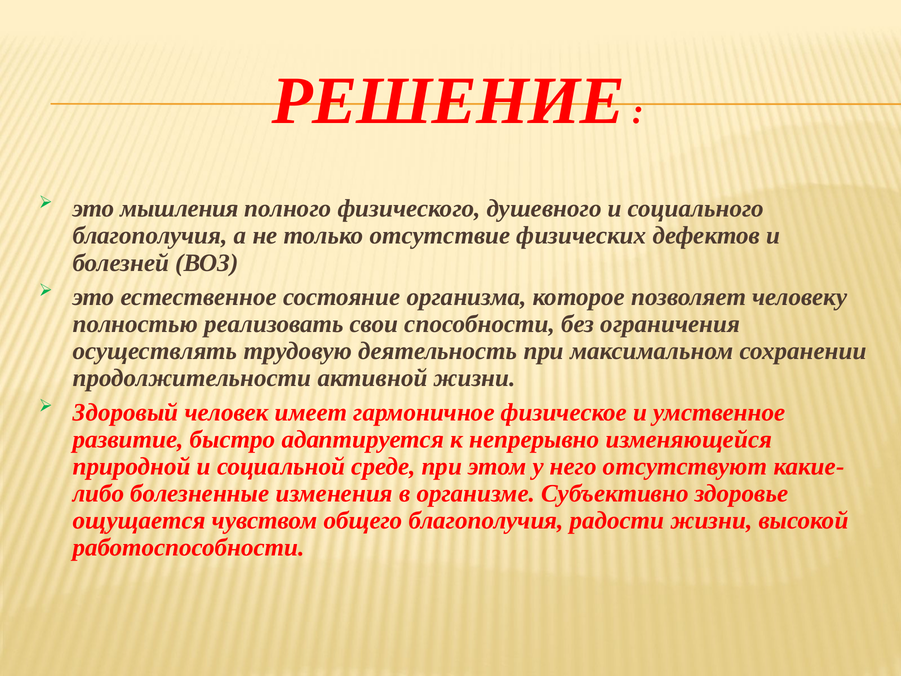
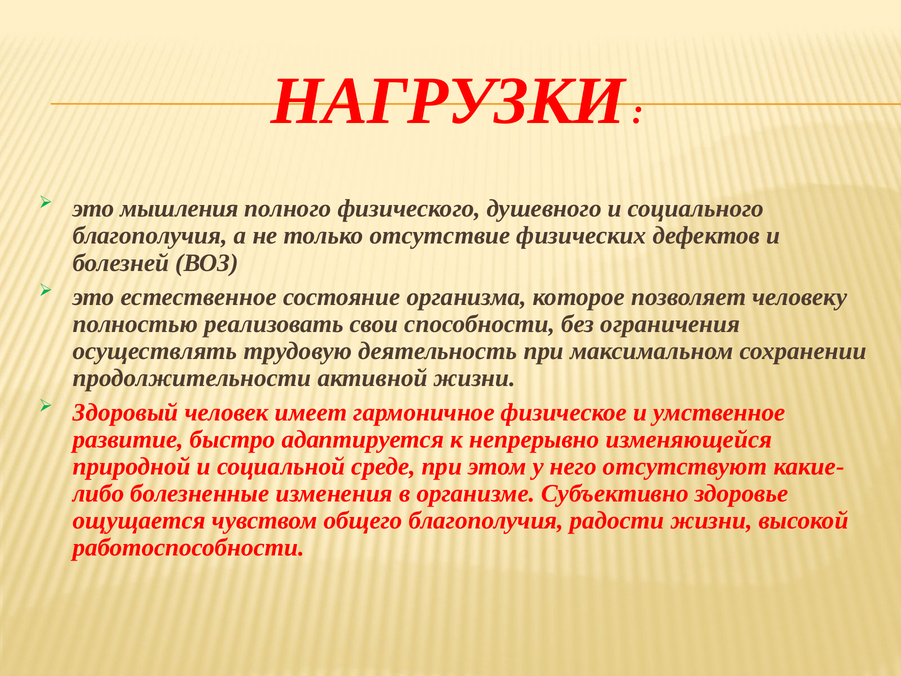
РЕШЕНИЕ: РЕШЕНИЕ -> НАГРУЗКИ (448, 101)
